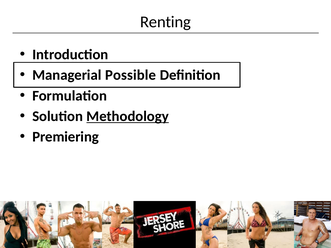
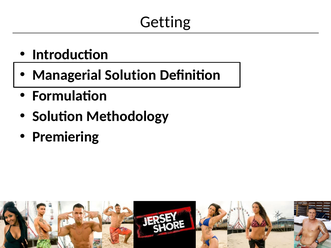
Renting: Renting -> Getting (165, 22)
Managerial Possible: Possible -> Solution (131, 75)
Methodology underline: present -> none (128, 116)
